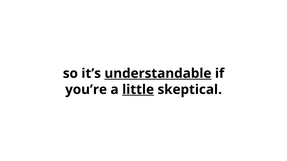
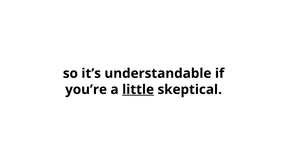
understandable underline: present -> none (158, 74)
